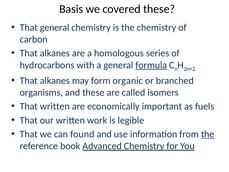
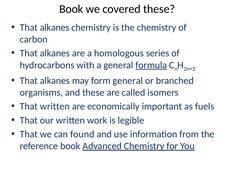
Basis: Basis -> Book (71, 9)
general: general -> alkanes (55, 27)
form organic: organic -> general (128, 80)
the underline: present -> none (208, 134)
